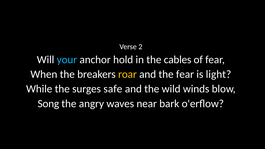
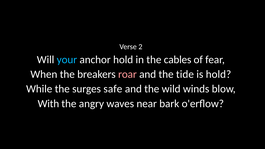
roar colour: yellow -> pink (127, 74)
the fear: fear -> tide (185, 74)
is light: light -> hold (218, 74)
Song: Song -> With (48, 104)
